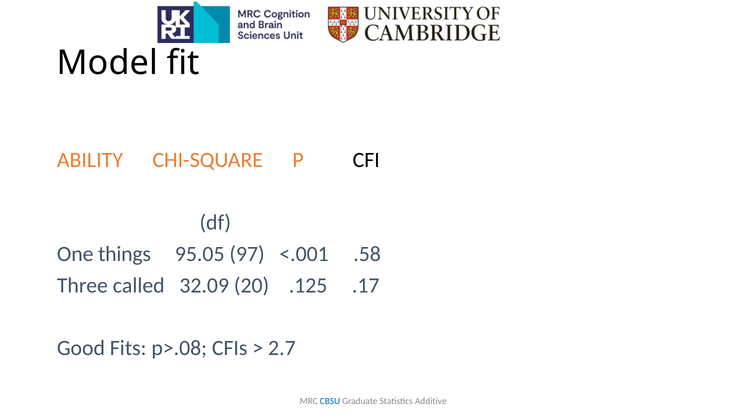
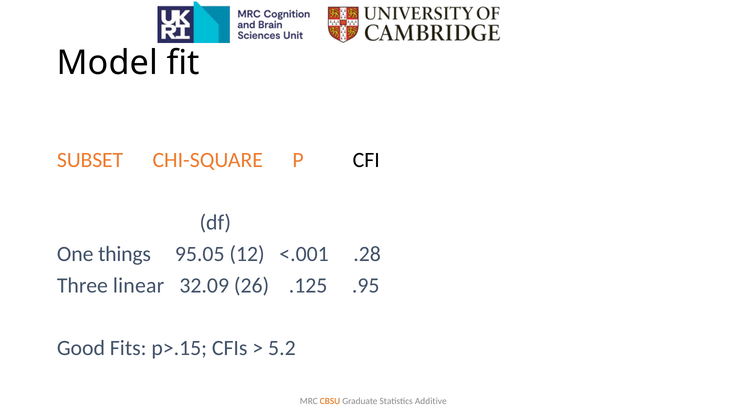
ABILITY: ABILITY -> SUBSET (90, 160)
97: 97 -> 12 (247, 254)
.58: .58 -> .28 (367, 254)
called: called -> linear (139, 286)
20: 20 -> 26 (252, 286)
.17: .17 -> .95 (366, 286)
p>.08: p>.08 -> p>.15 (179, 348)
2.7: 2.7 -> 5.2 (282, 348)
CBSU colour: blue -> orange (330, 401)
